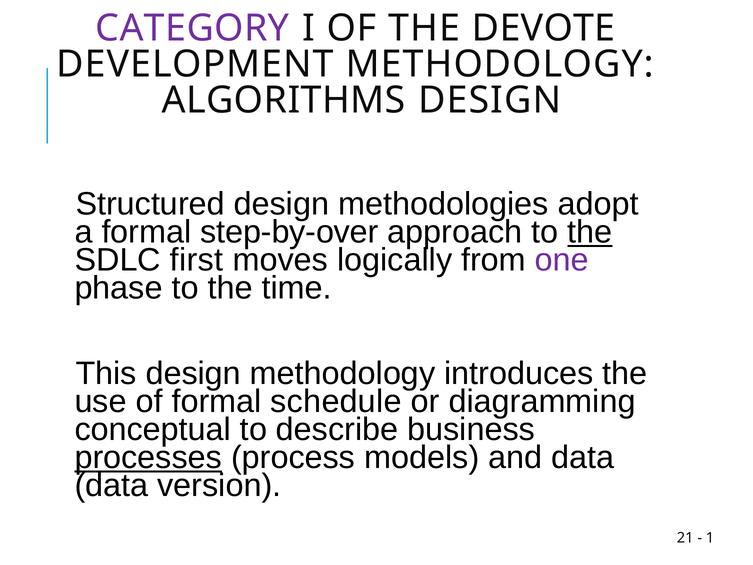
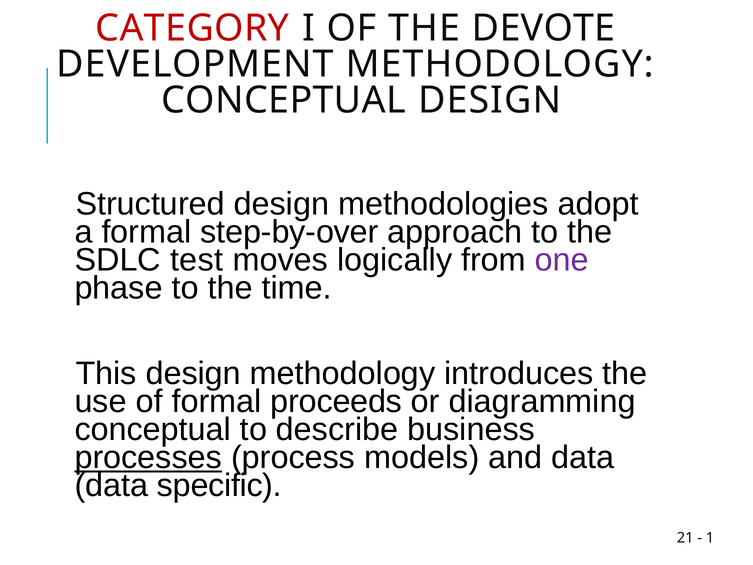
CATEGORY colour: purple -> red (192, 28)
ALGORITHMS: ALGORITHMS -> CONCEPTUAL (284, 100)
the underline: present -> none (590, 232)
first: first -> test (197, 260)
schedule: schedule -> proceeds (336, 401)
version: version -> specific (219, 485)
